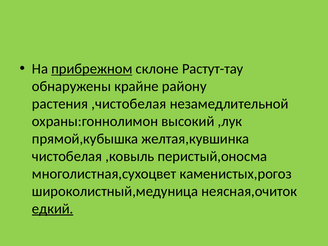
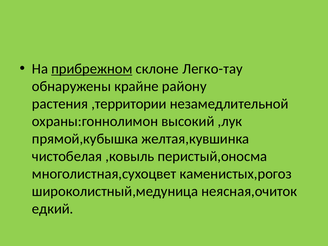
Растут-тау: Растут-тау -> Легко-тау (213, 69)
,чистобелая: ,чистобелая -> ,территории (129, 104)
едкий underline: present -> none (53, 209)
